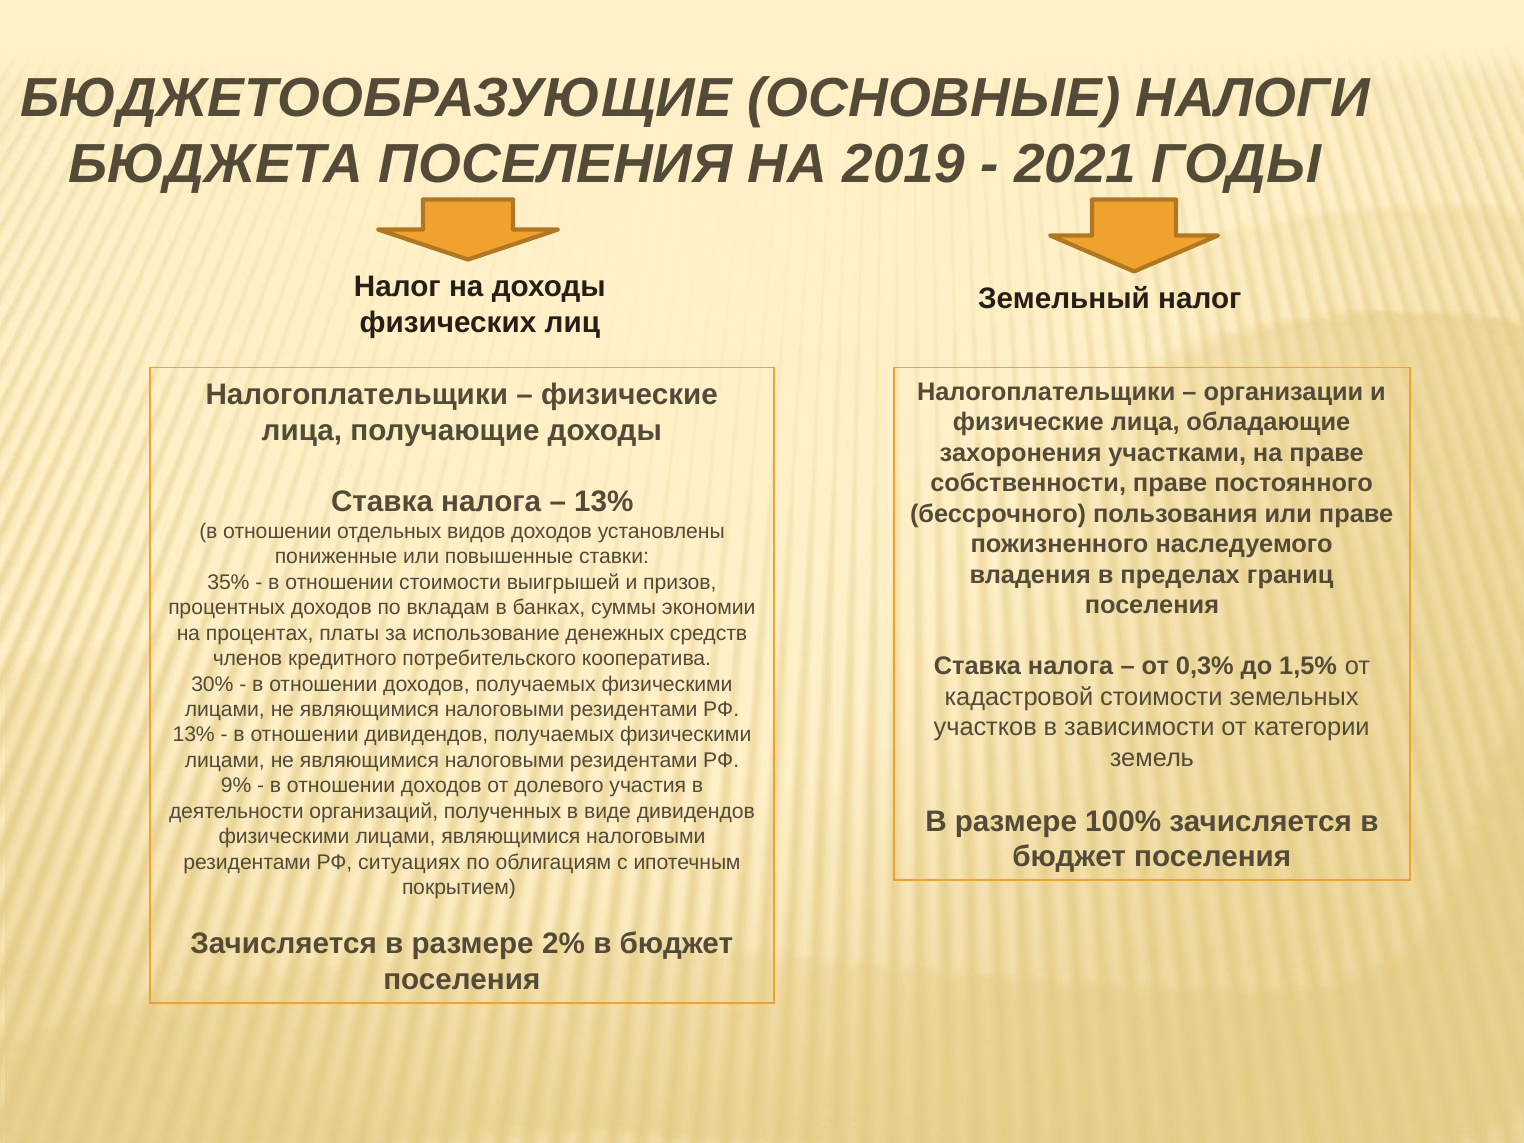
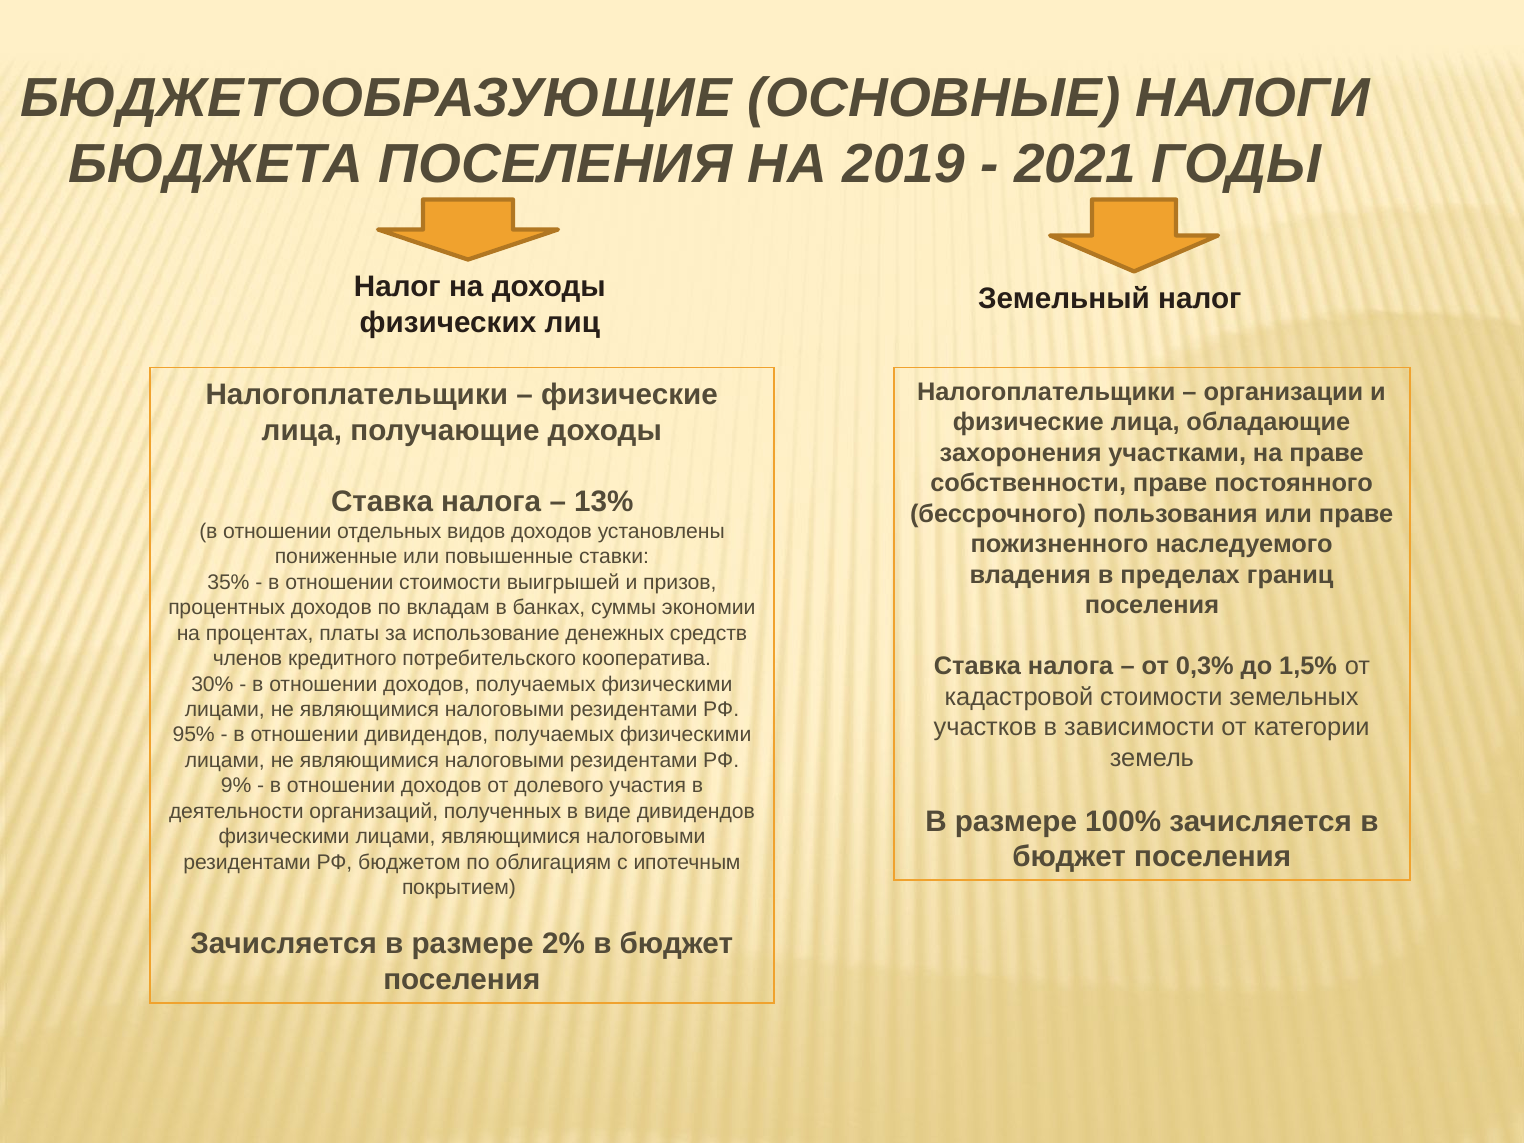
13%: 13% -> 95% (194, 735)
ситуациях: ситуациях -> бюджетом (409, 862)
